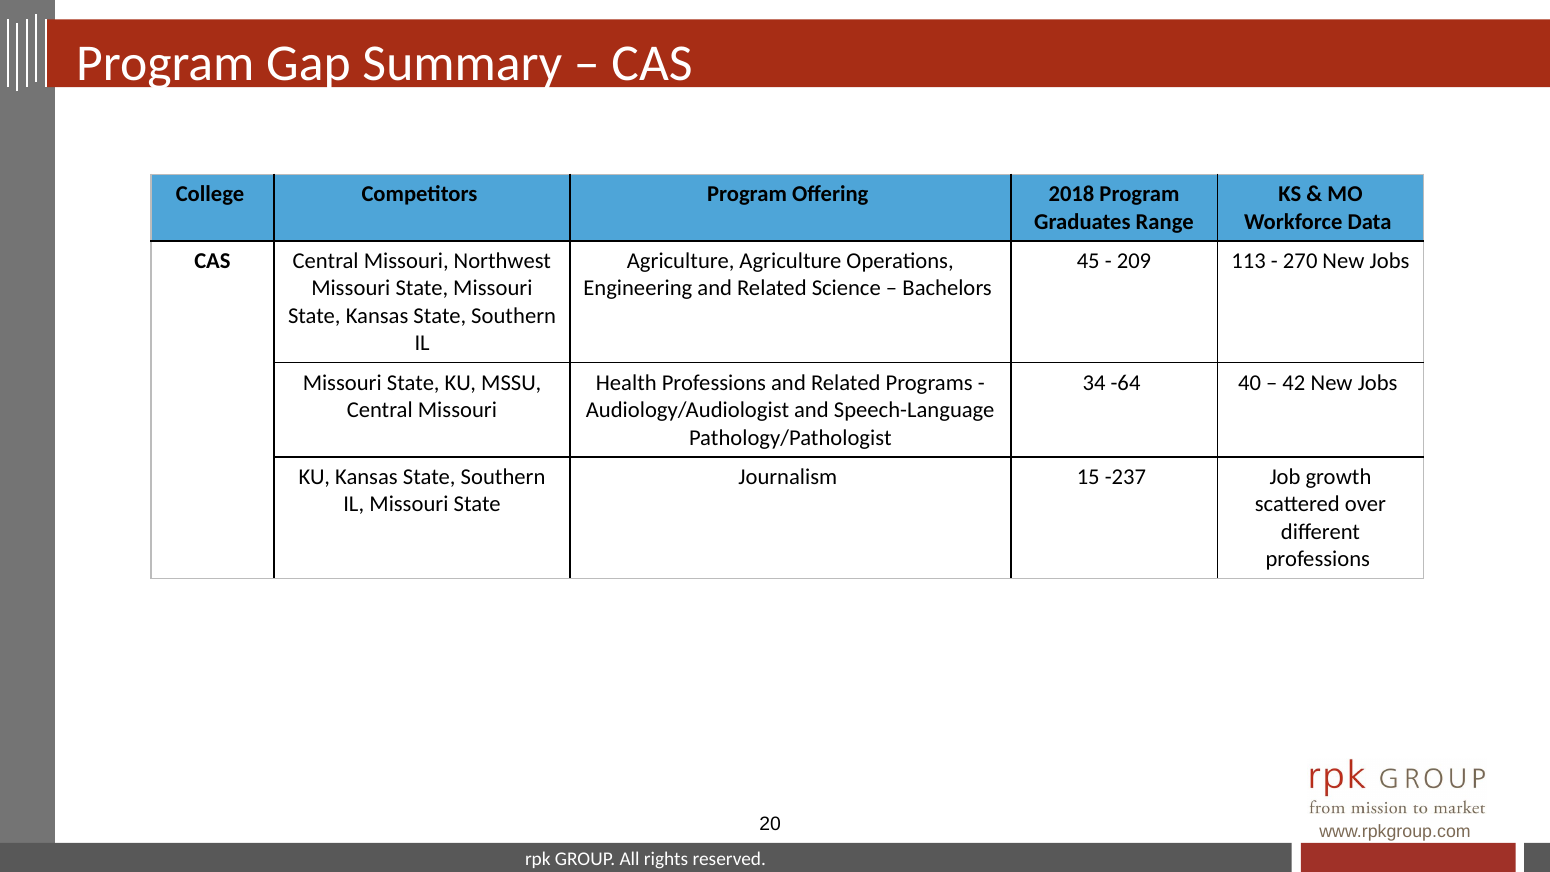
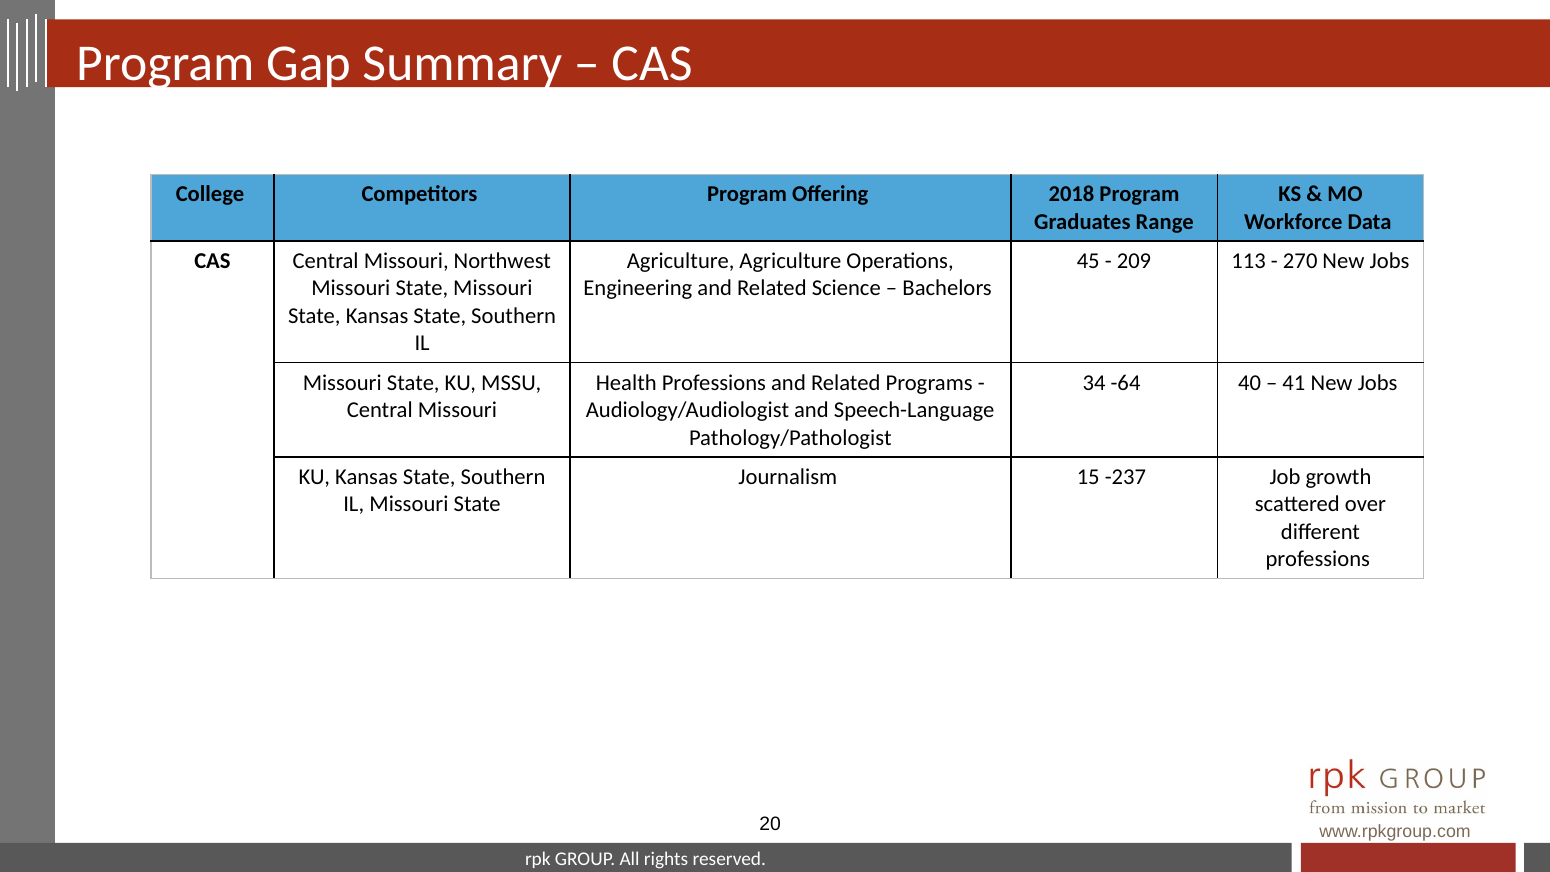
42: 42 -> 41 (1294, 383)
